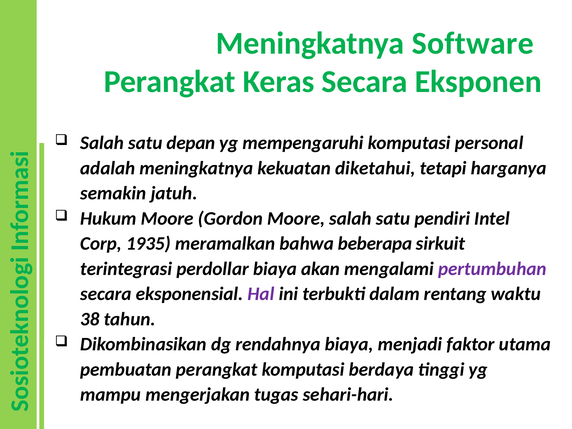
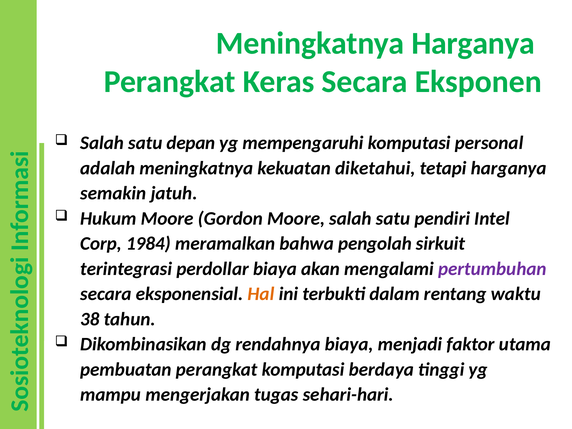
Meningkatnya Software: Software -> Harganya (473, 43)
1935: 1935 -> 1984 (148, 244)
beberapa: beberapa -> pengolah (375, 244)
Hal colour: purple -> orange (261, 294)
